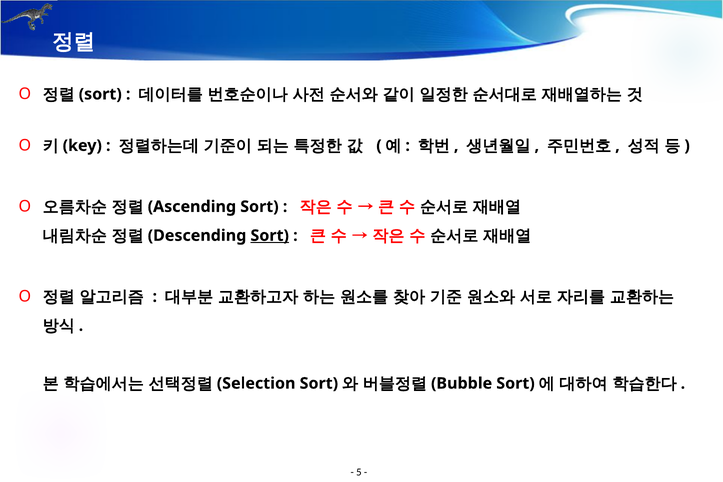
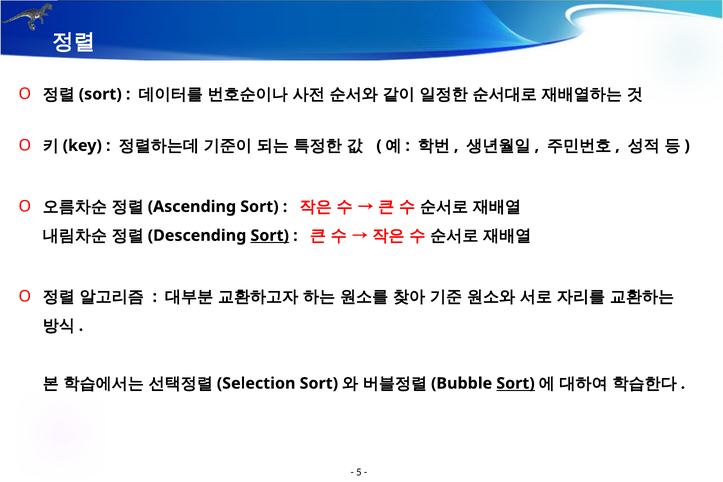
Sort underline: none -> present (516, 383)
